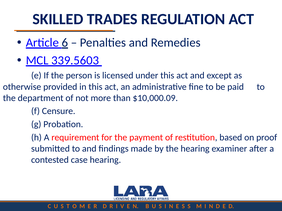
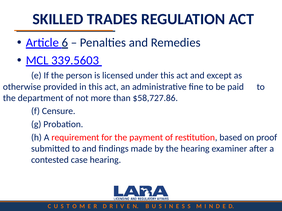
$10,000.09: $10,000.09 -> $58,727.86 (155, 98)
